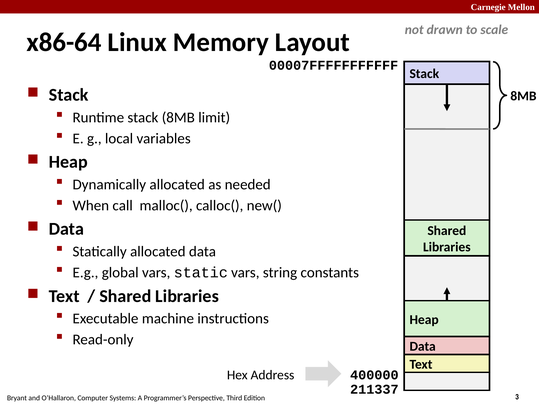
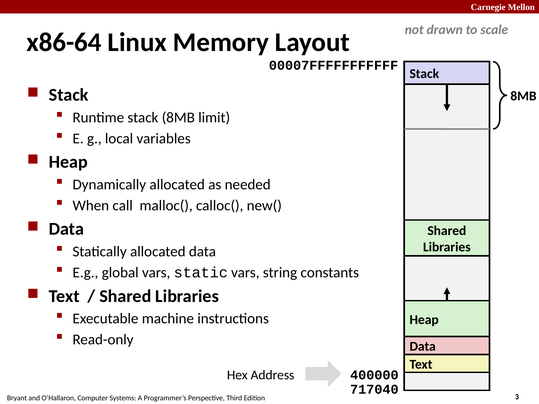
211337: 211337 -> 717040 (374, 390)
